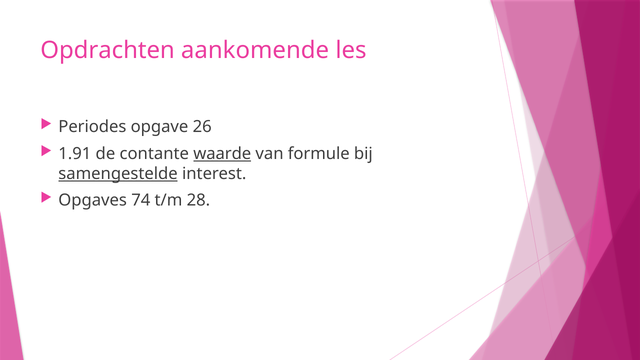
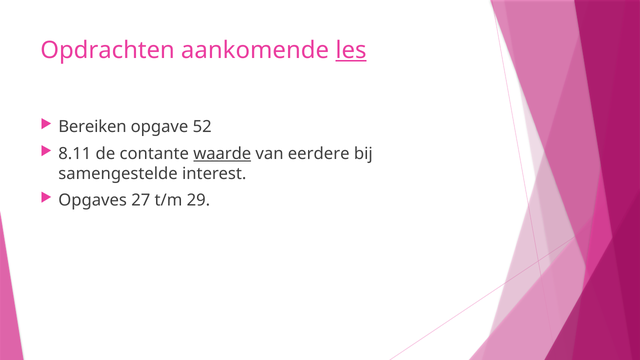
les underline: none -> present (351, 50)
Periodes: Periodes -> Bereiken (92, 127)
26: 26 -> 52 (202, 127)
1.91: 1.91 -> 8.11 (75, 154)
formule: formule -> eerdere (319, 154)
samengestelde underline: present -> none (118, 174)
74: 74 -> 27 (141, 200)
28: 28 -> 29 (198, 200)
